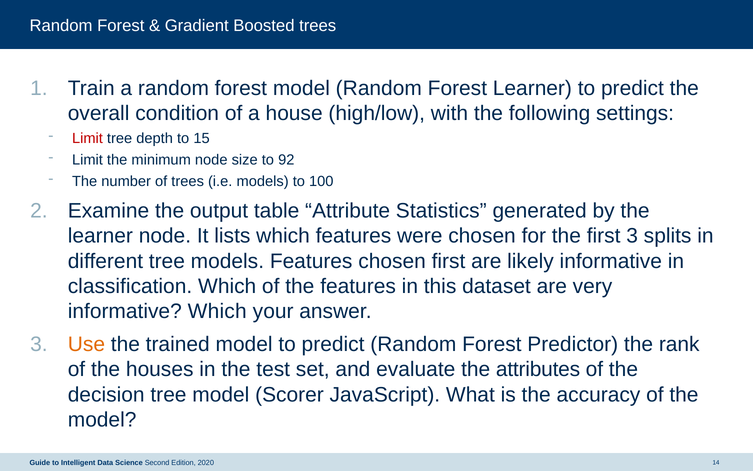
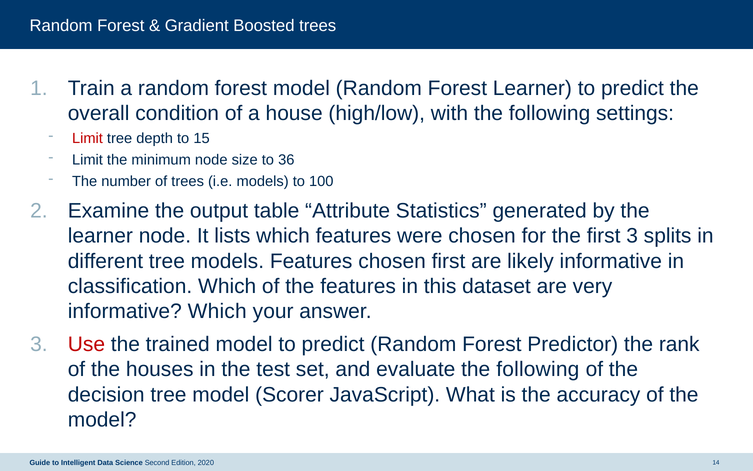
92: 92 -> 36 (286, 160)
Use colour: orange -> red (86, 344)
evaluate the attributes: attributes -> following (538, 369)
